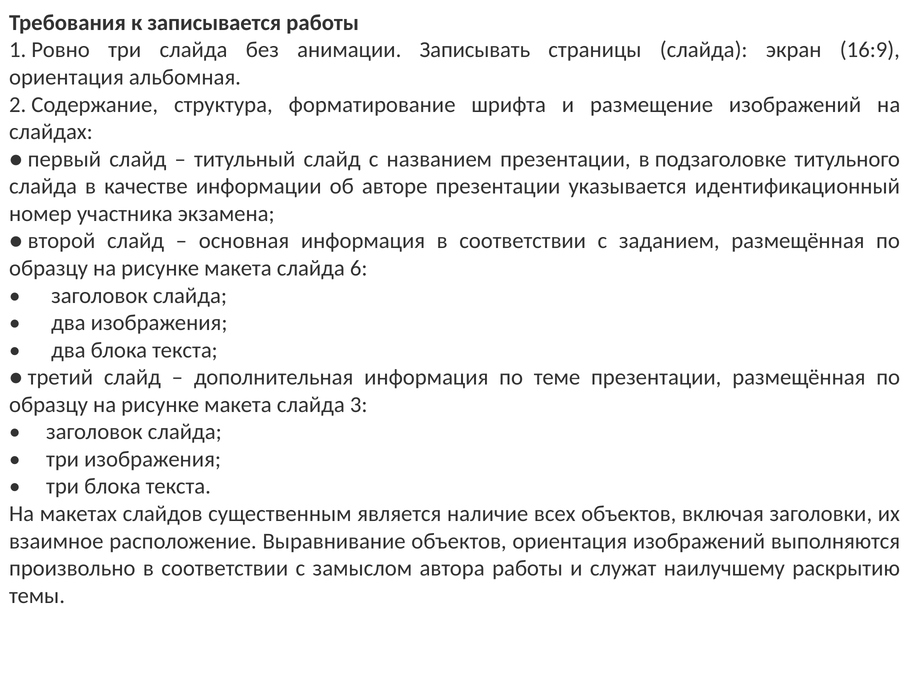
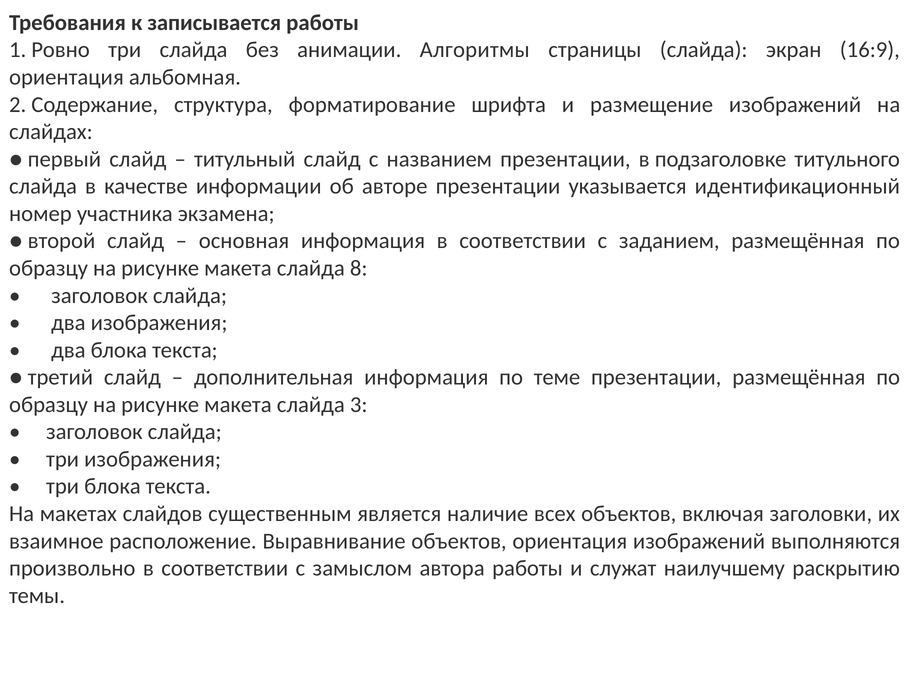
Записывать: Записывать -> Алгоритмы (475, 50)
6: 6 -> 8 (359, 268)
